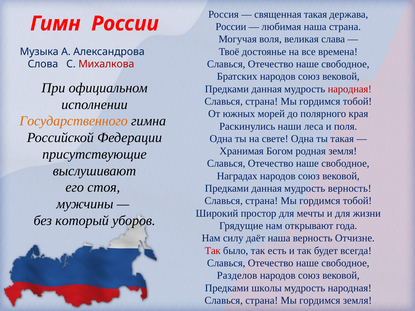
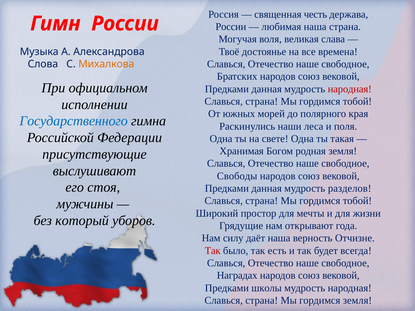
священная такая: такая -> честь (315, 14)
Михалкова colour: red -> orange (106, 64)
Государственного colour: orange -> blue (74, 121)
Наградах: Наградах -> Свободы (237, 176)
мудрость верность: верность -> разделов (350, 189)
Разделов: Разделов -> Наградах (237, 276)
